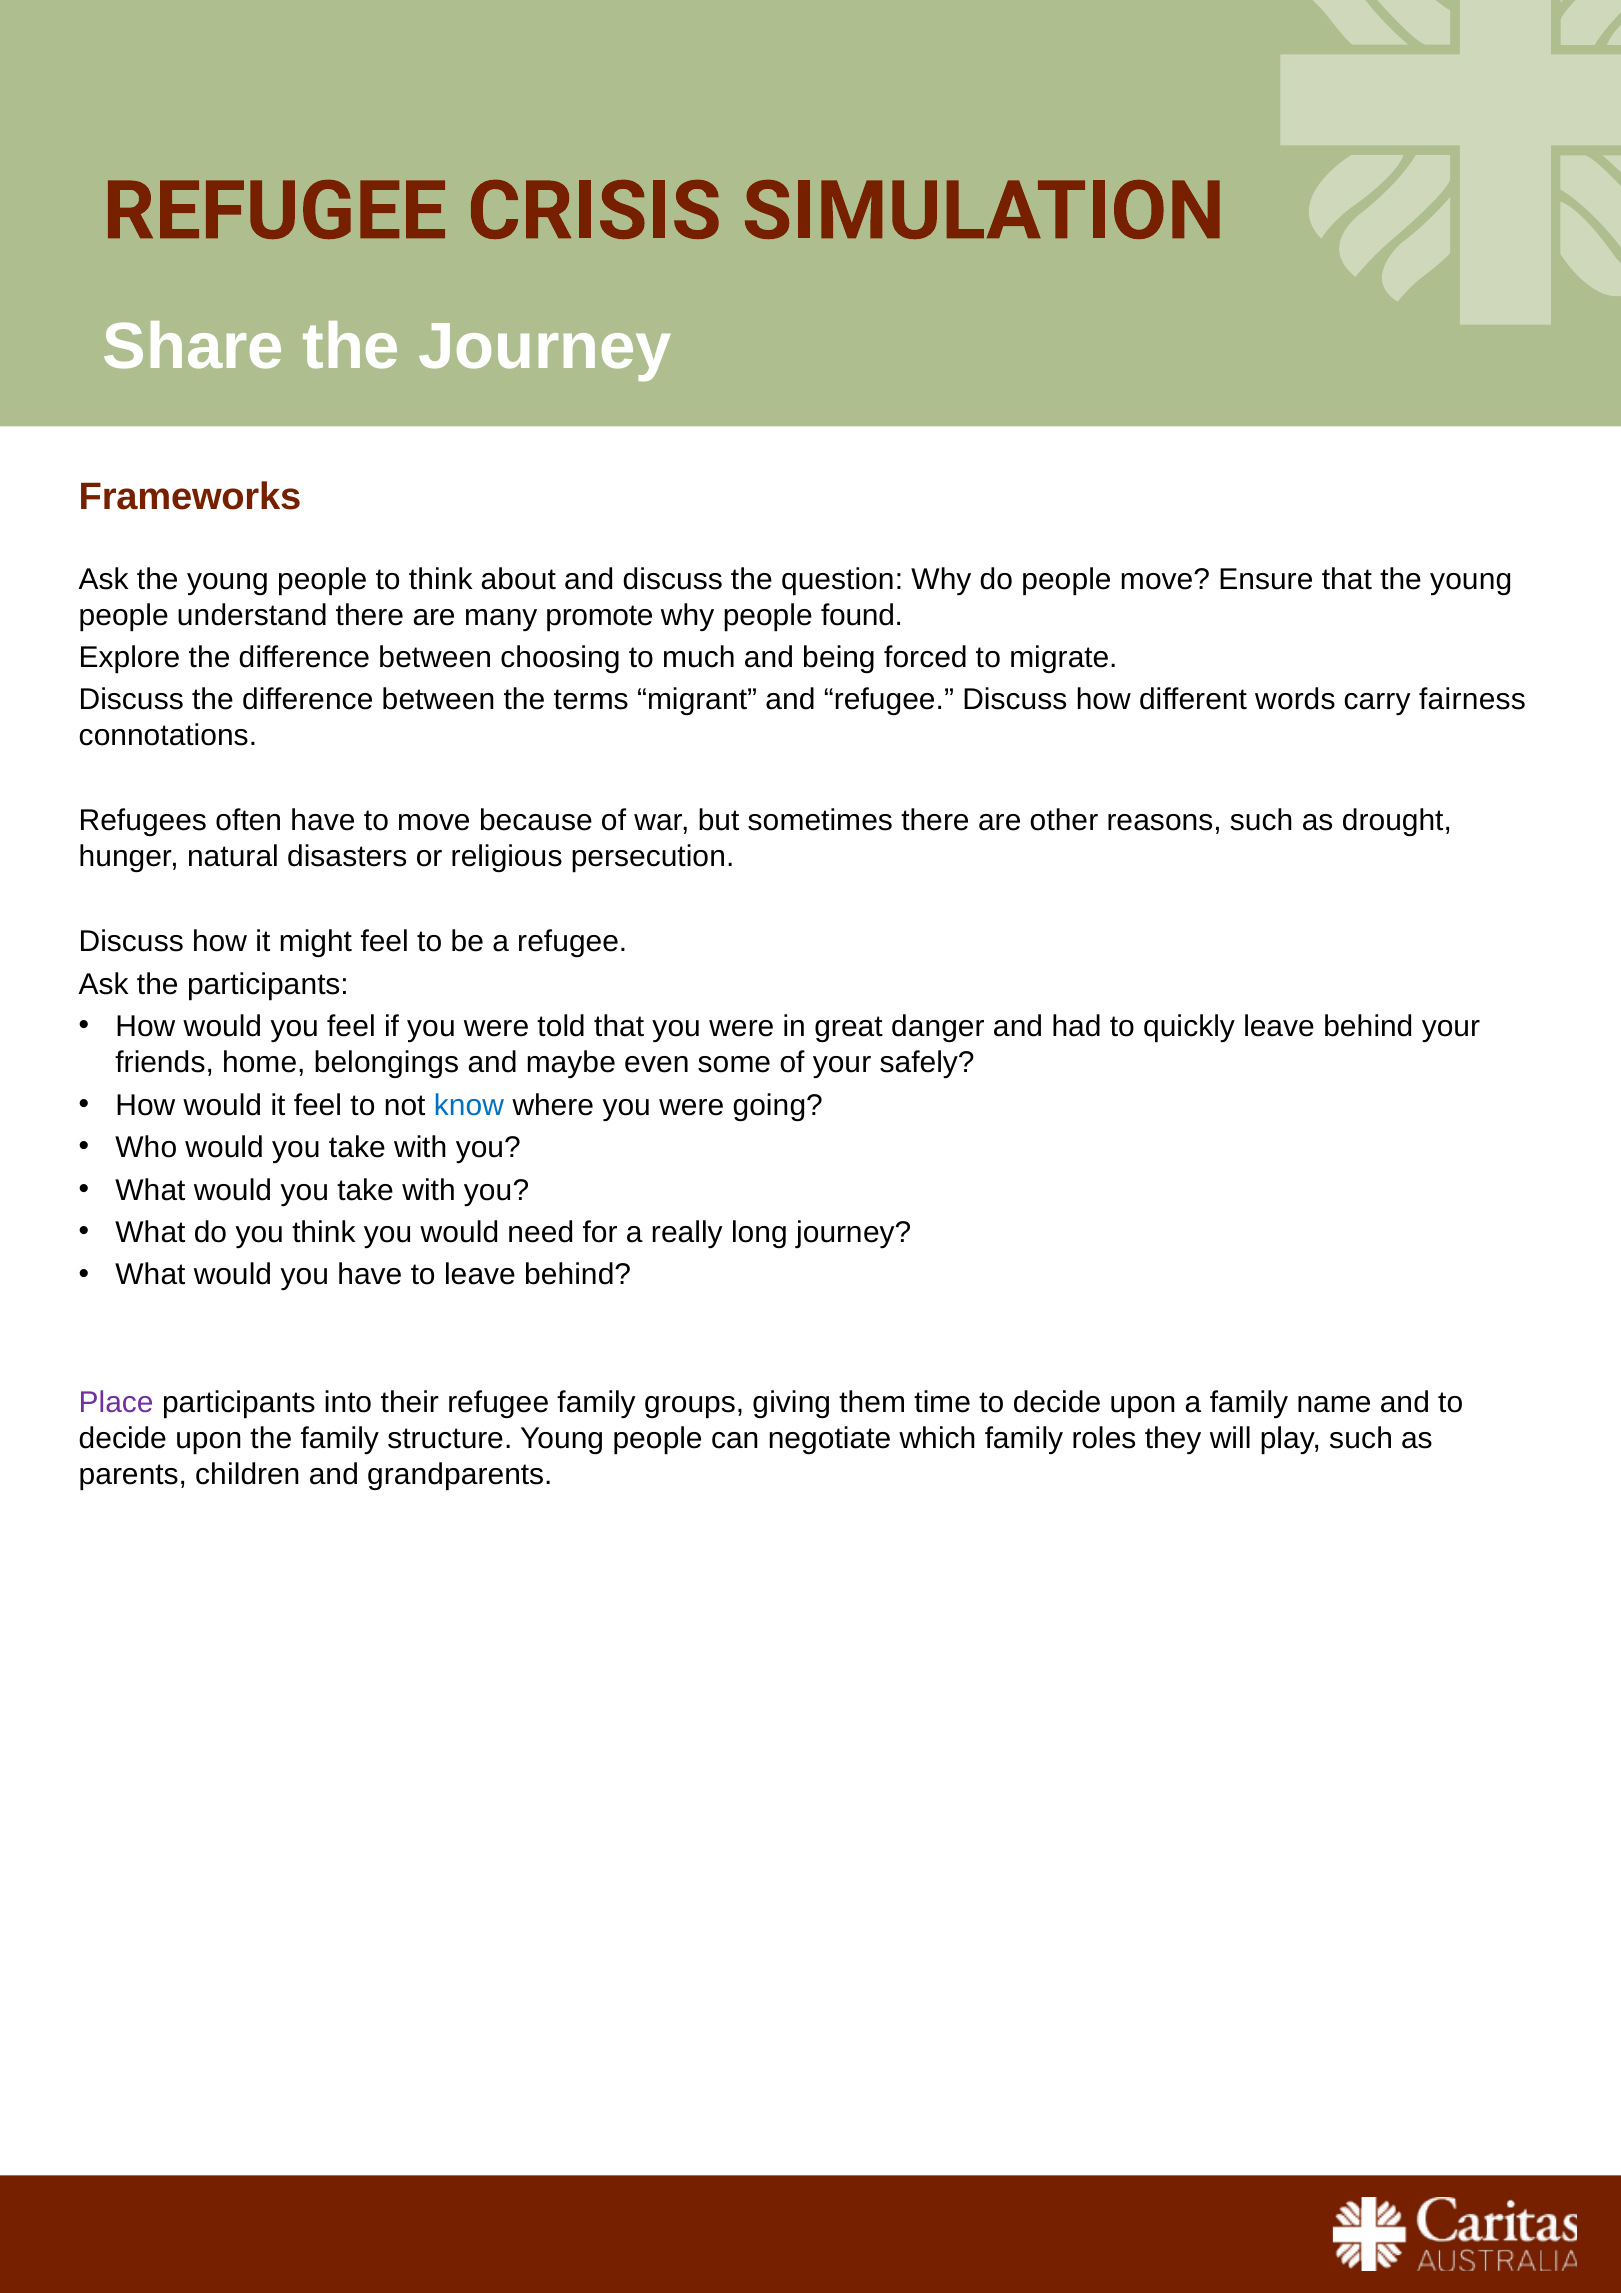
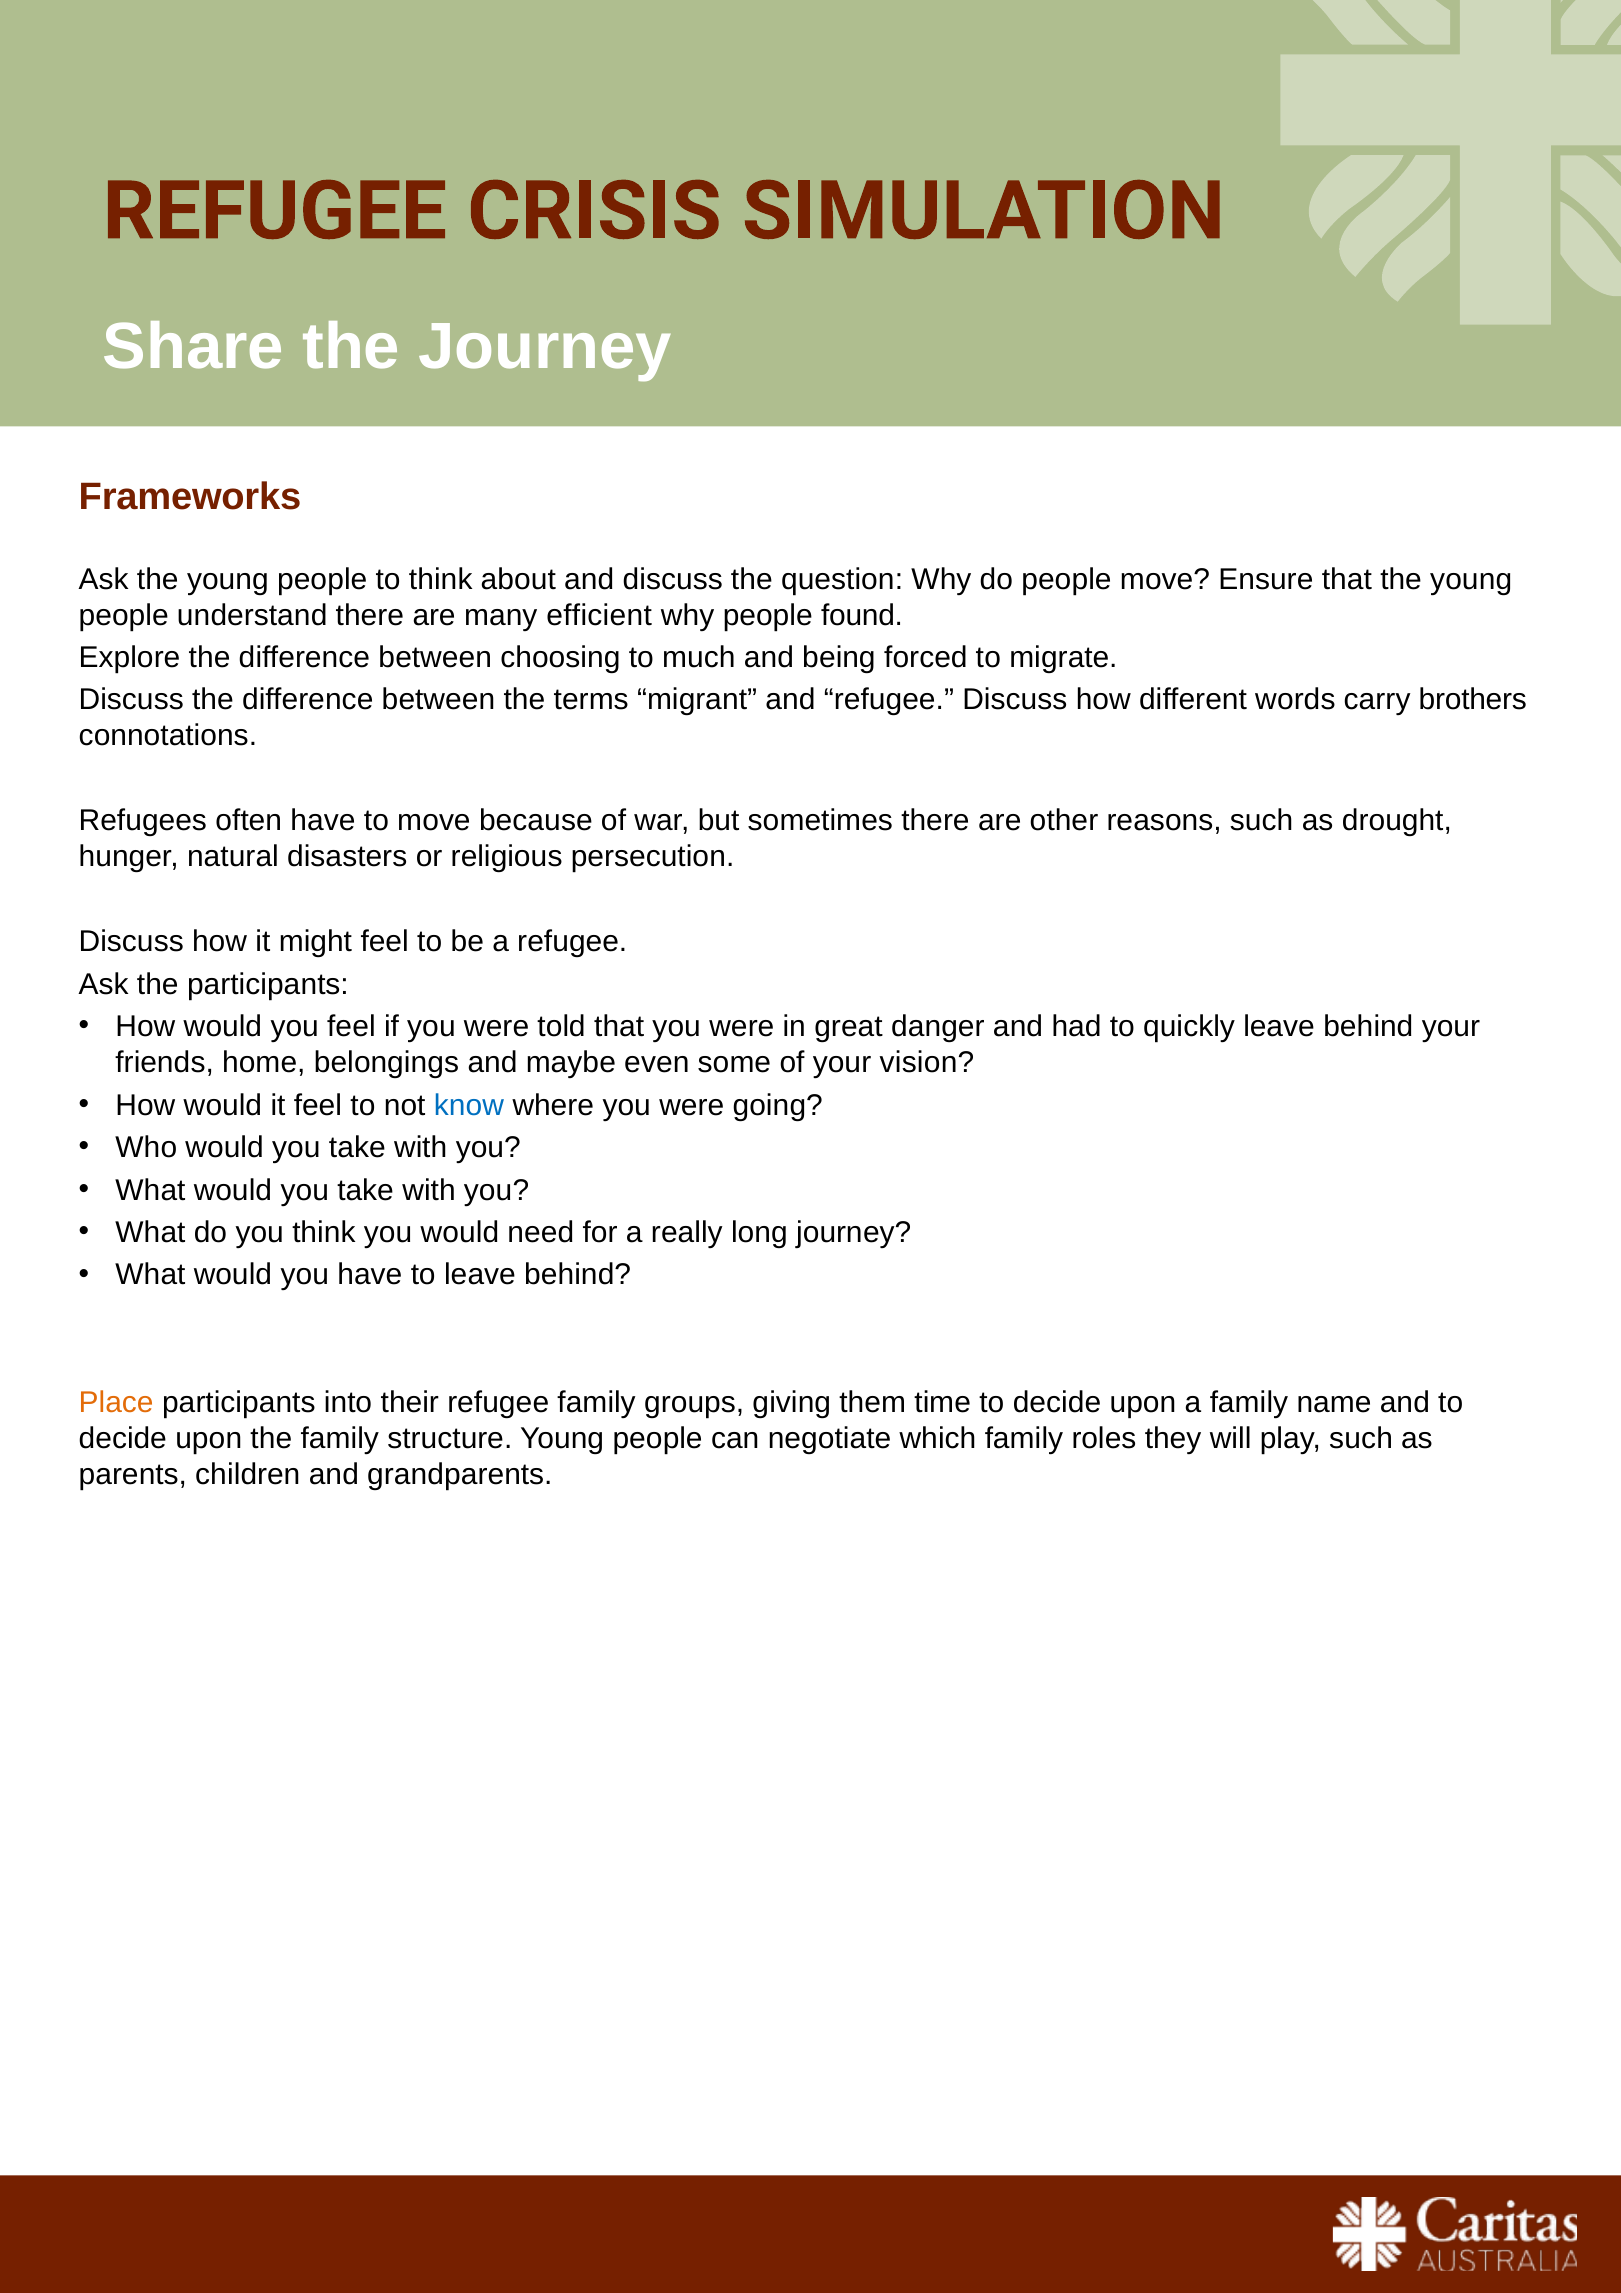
promote: promote -> efficient (599, 615)
fairness: fairness -> brothers (1473, 700)
safely: safely -> vision (927, 1063)
Place colour: purple -> orange (116, 1402)
